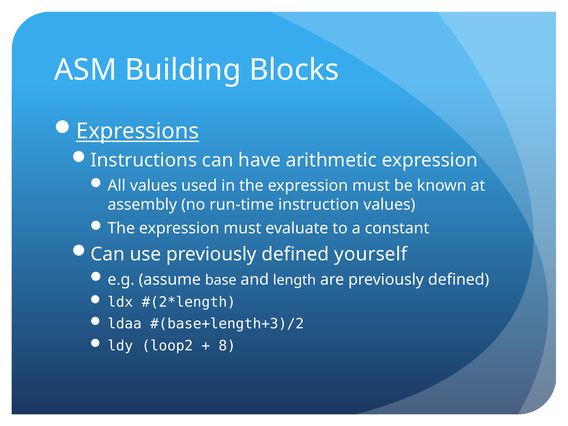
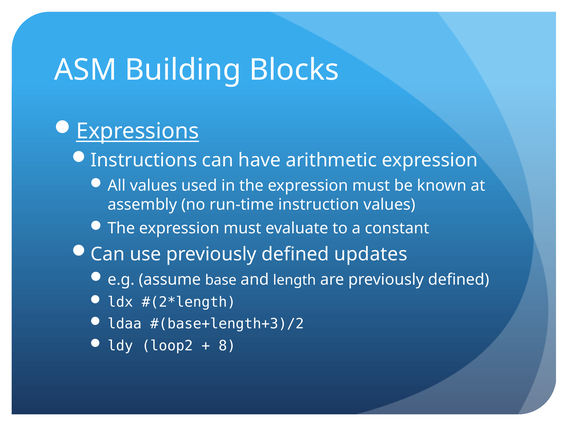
yourself: yourself -> updates (371, 254)
